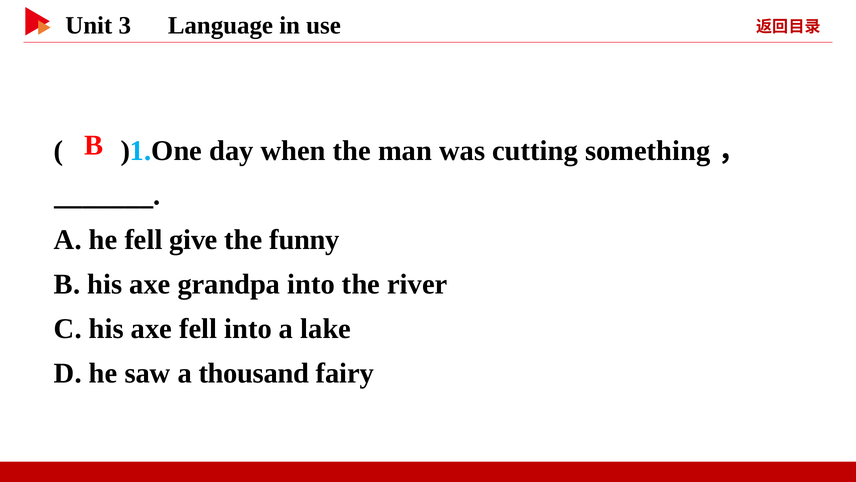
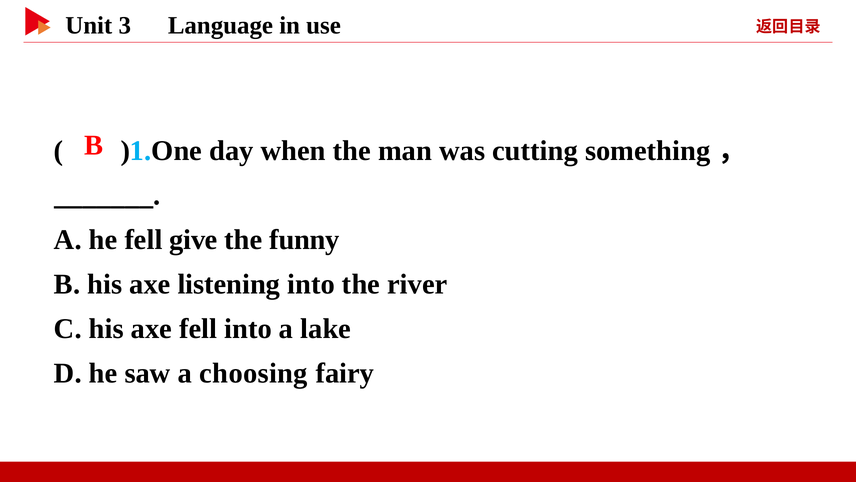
grandpa: grandpa -> listening (229, 284)
thousand: thousand -> choosing (254, 373)
